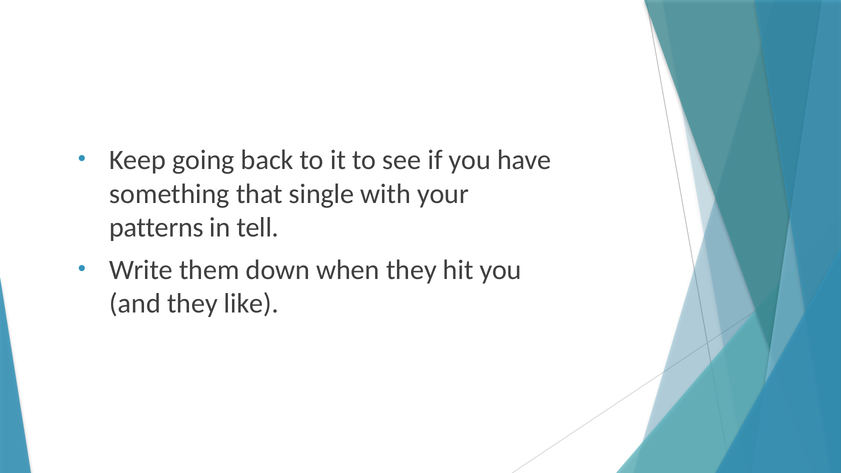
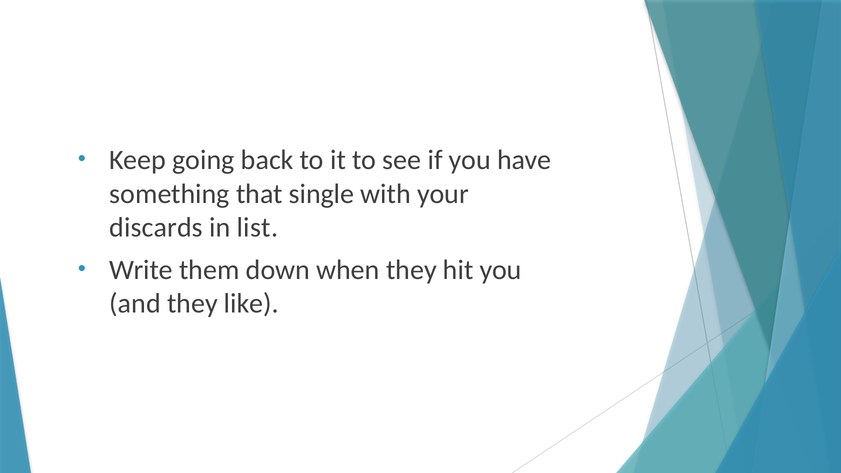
patterns: patterns -> discards (156, 227)
tell: tell -> list (257, 227)
